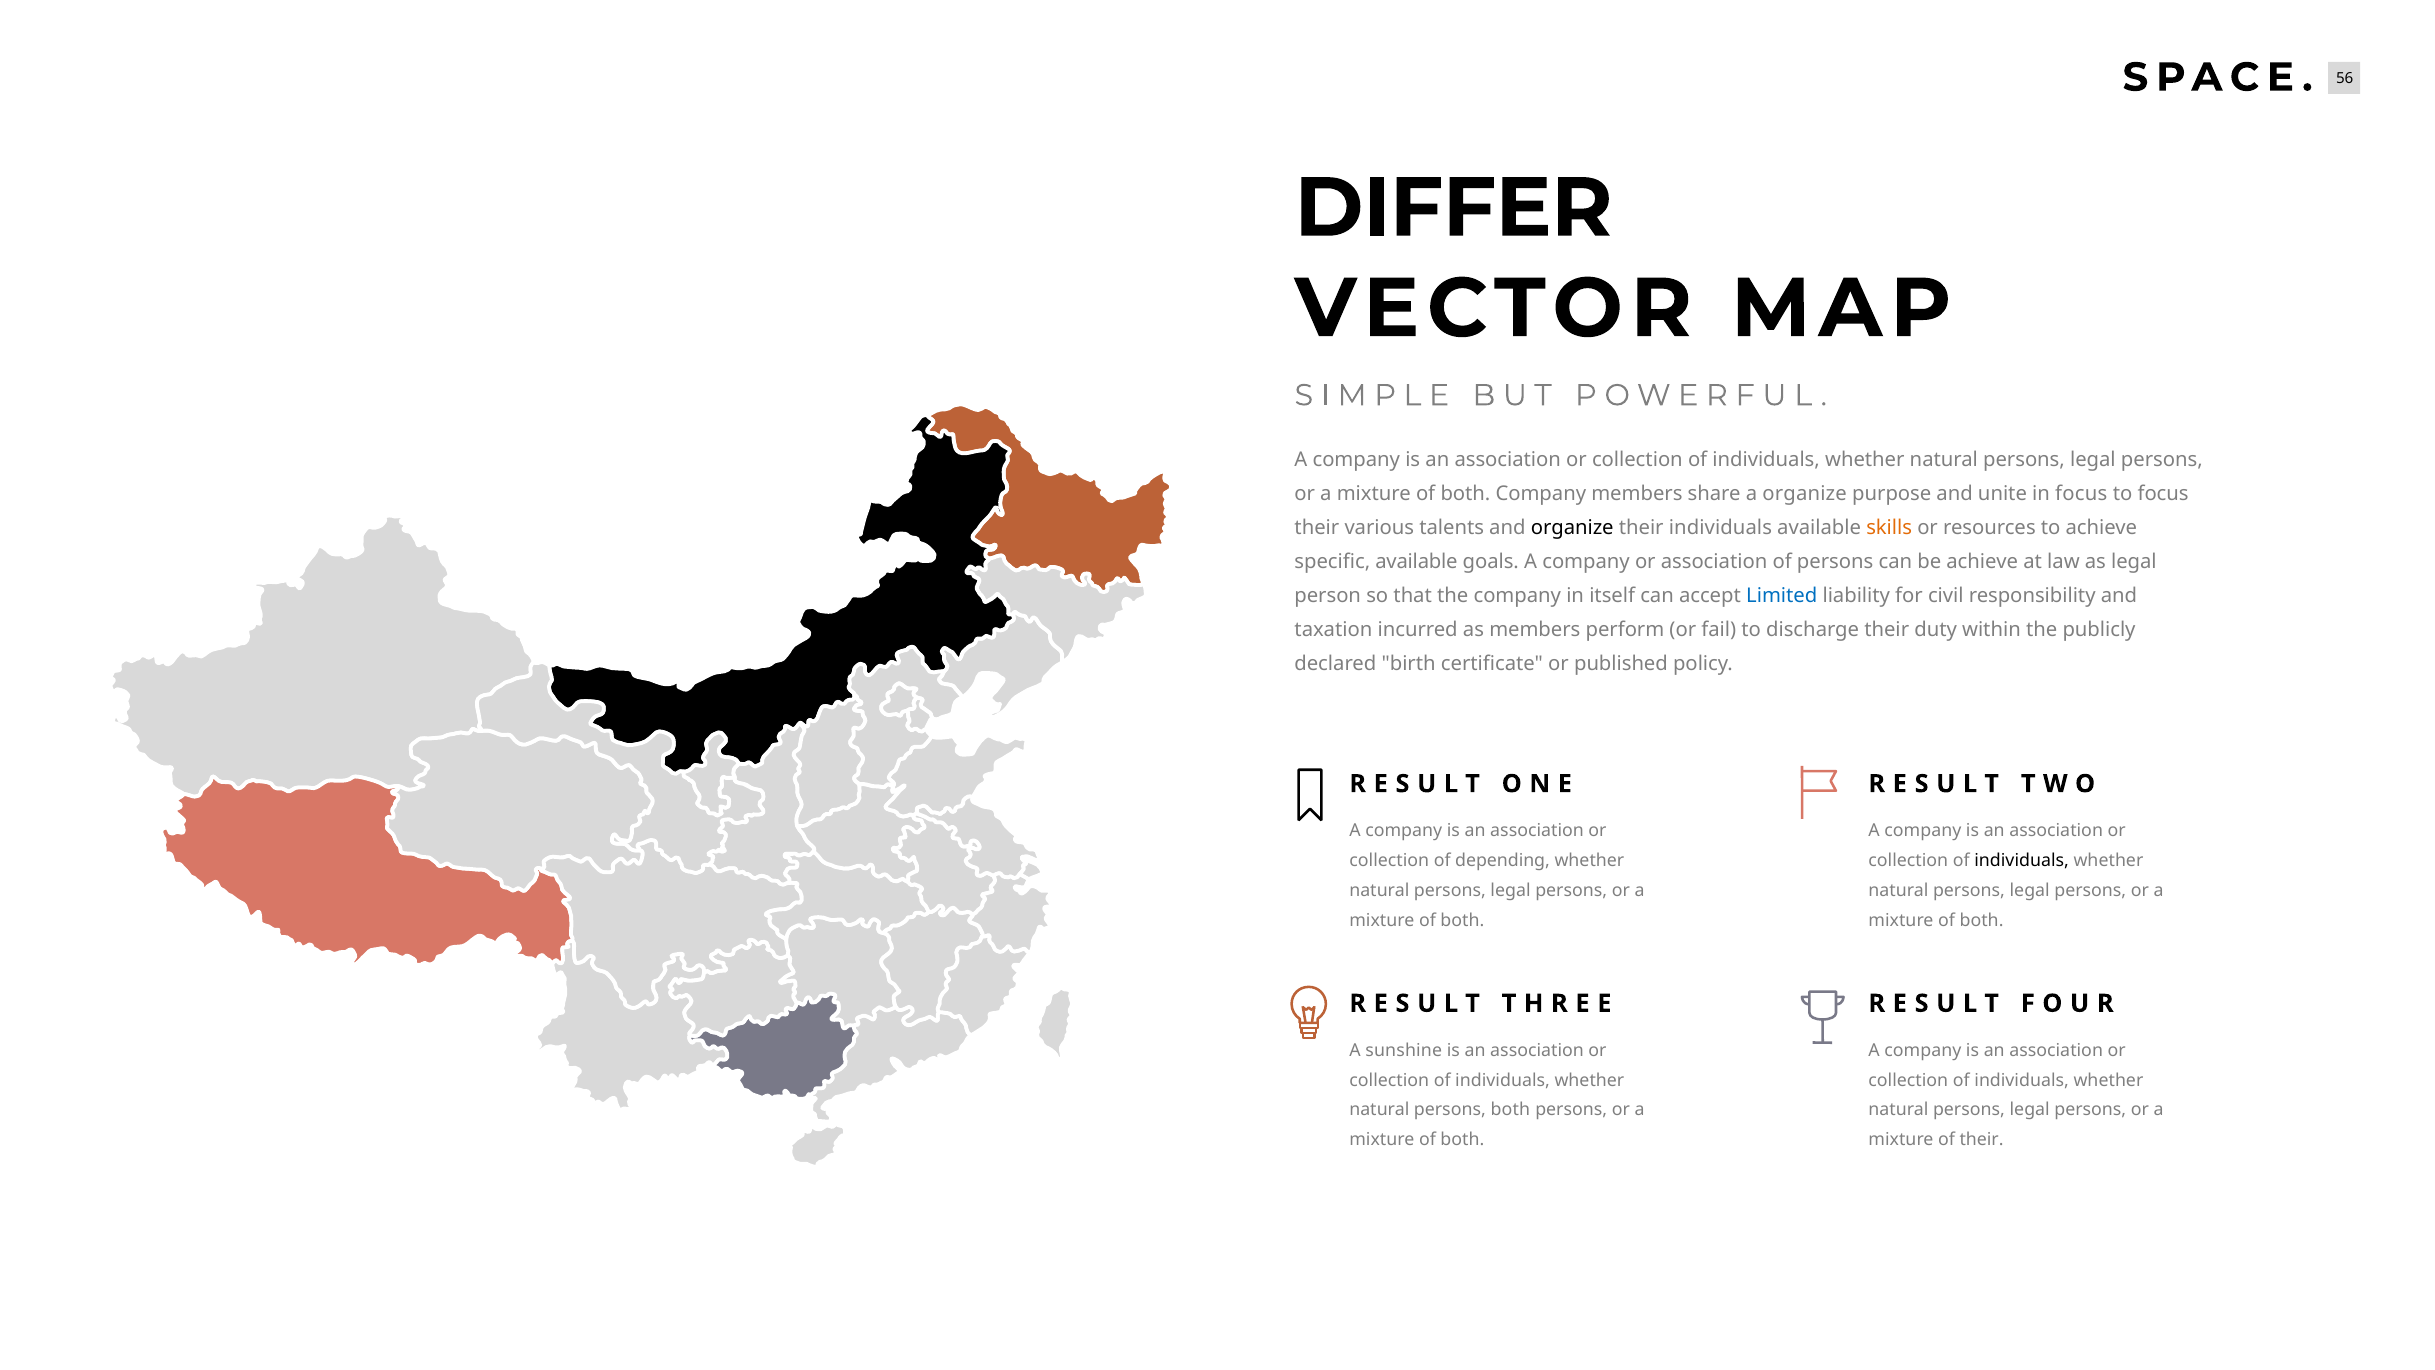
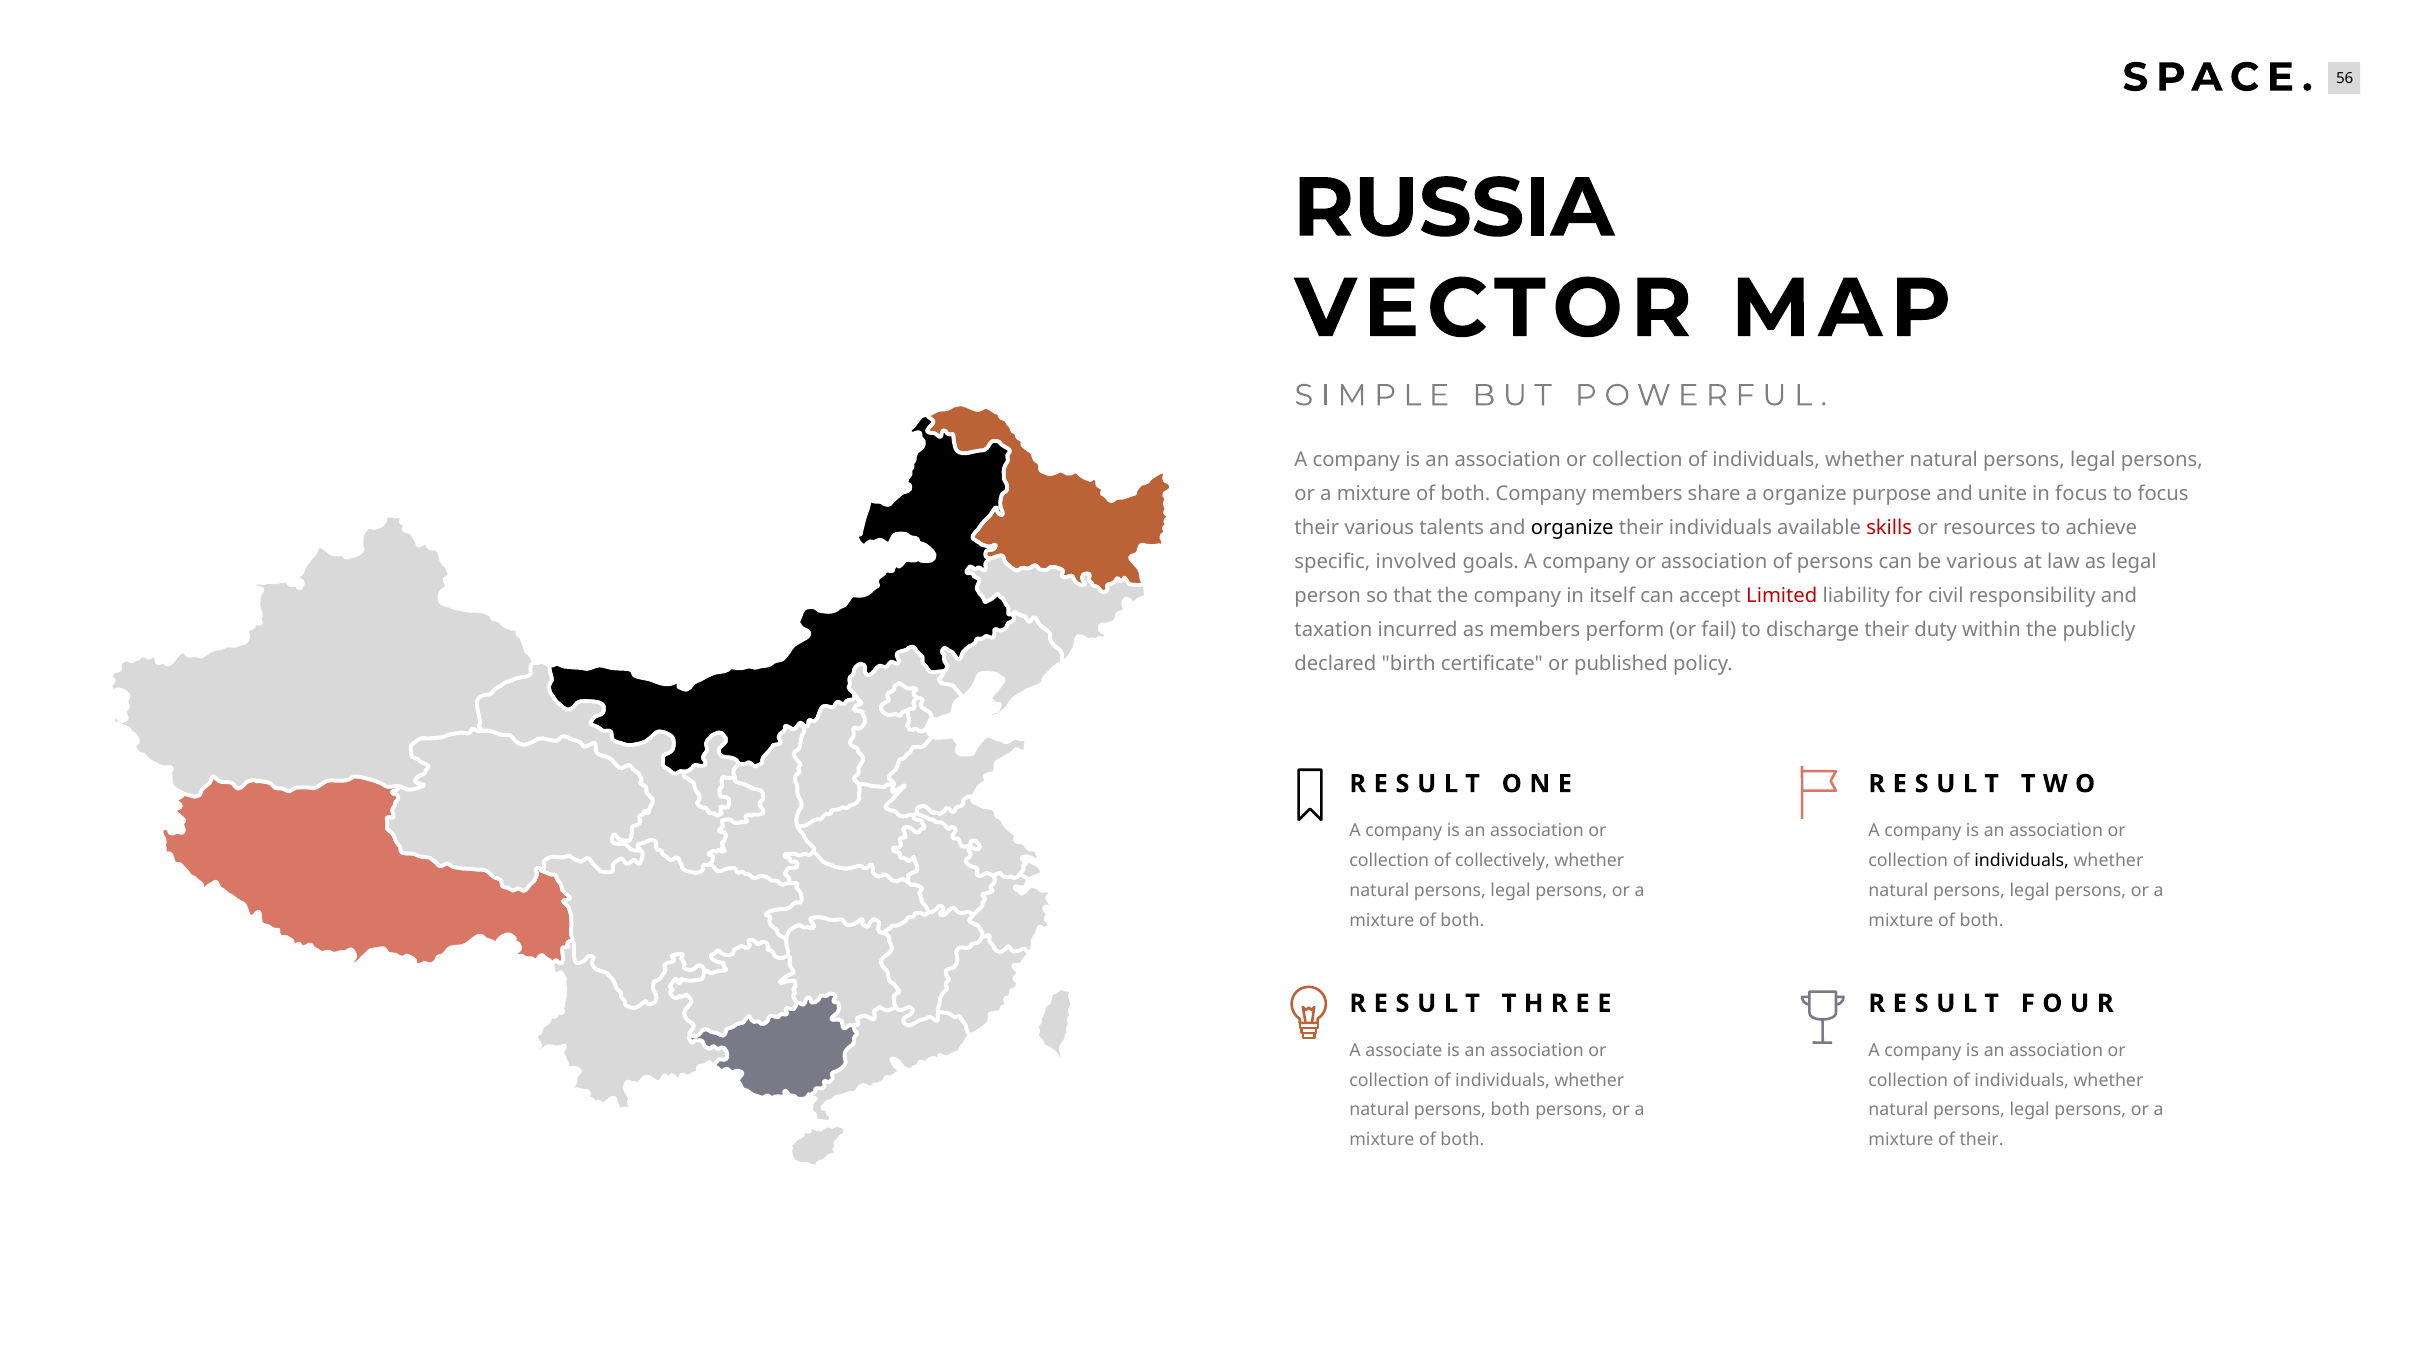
DIFFER: DIFFER -> RUSSIA (1454, 208)
skills colour: orange -> red (1889, 528)
specific available: available -> involved (1416, 562)
be achieve: achieve -> various (1982, 562)
Limited colour: blue -> red (1782, 596)
depending: depending -> collectively (1503, 861)
sunshine: sunshine -> associate (1404, 1050)
